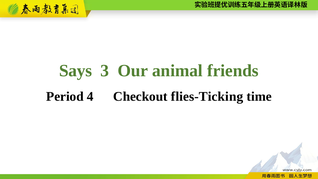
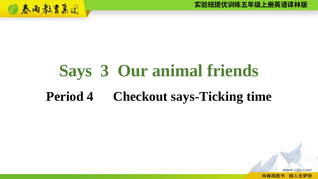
flies-Ticking: flies-Ticking -> says-Ticking (207, 96)
